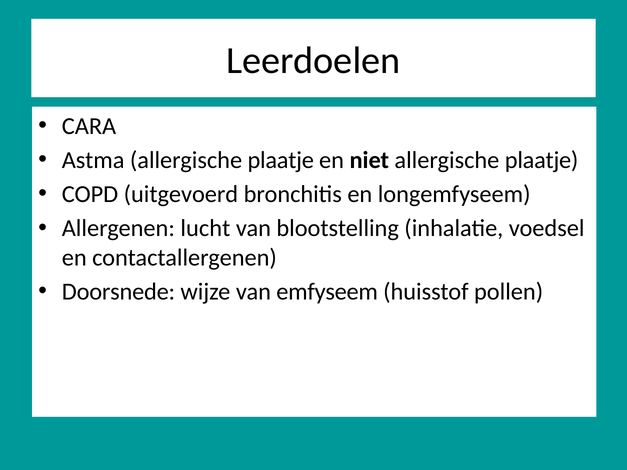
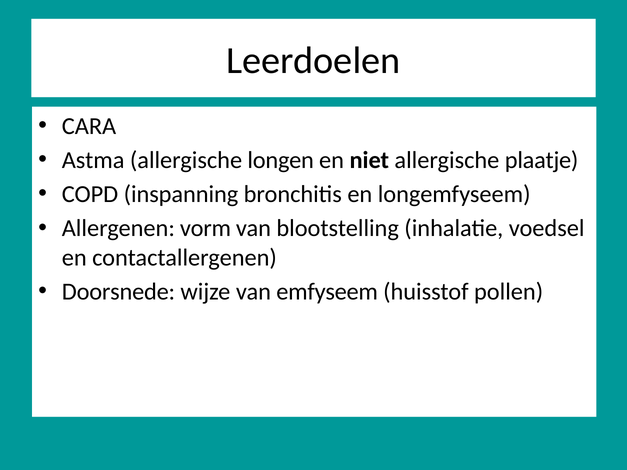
Astma allergische plaatje: plaatje -> longen (281, 160)
uitgevoerd: uitgevoerd -> inspanning (181, 194)
lucht: lucht -> vorm (206, 228)
